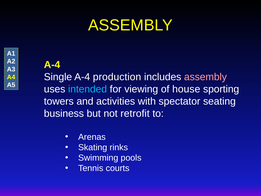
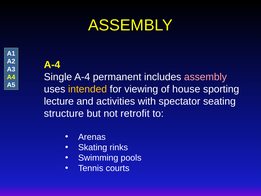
production: production -> permanent (117, 77)
intended colour: light blue -> yellow (88, 89)
towers: towers -> lecture (59, 101)
business: business -> structure (64, 113)
